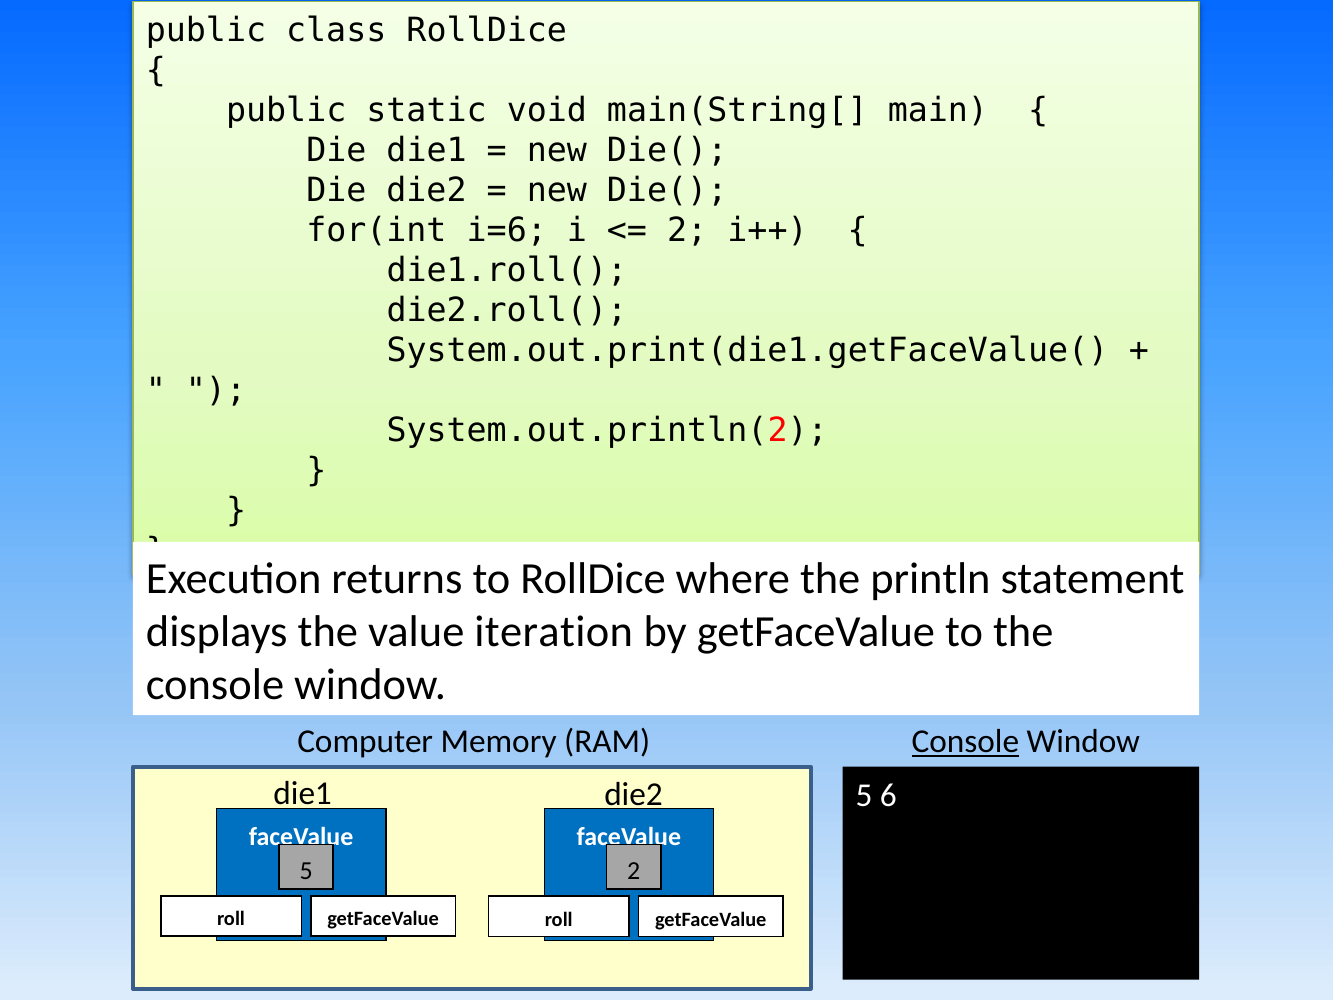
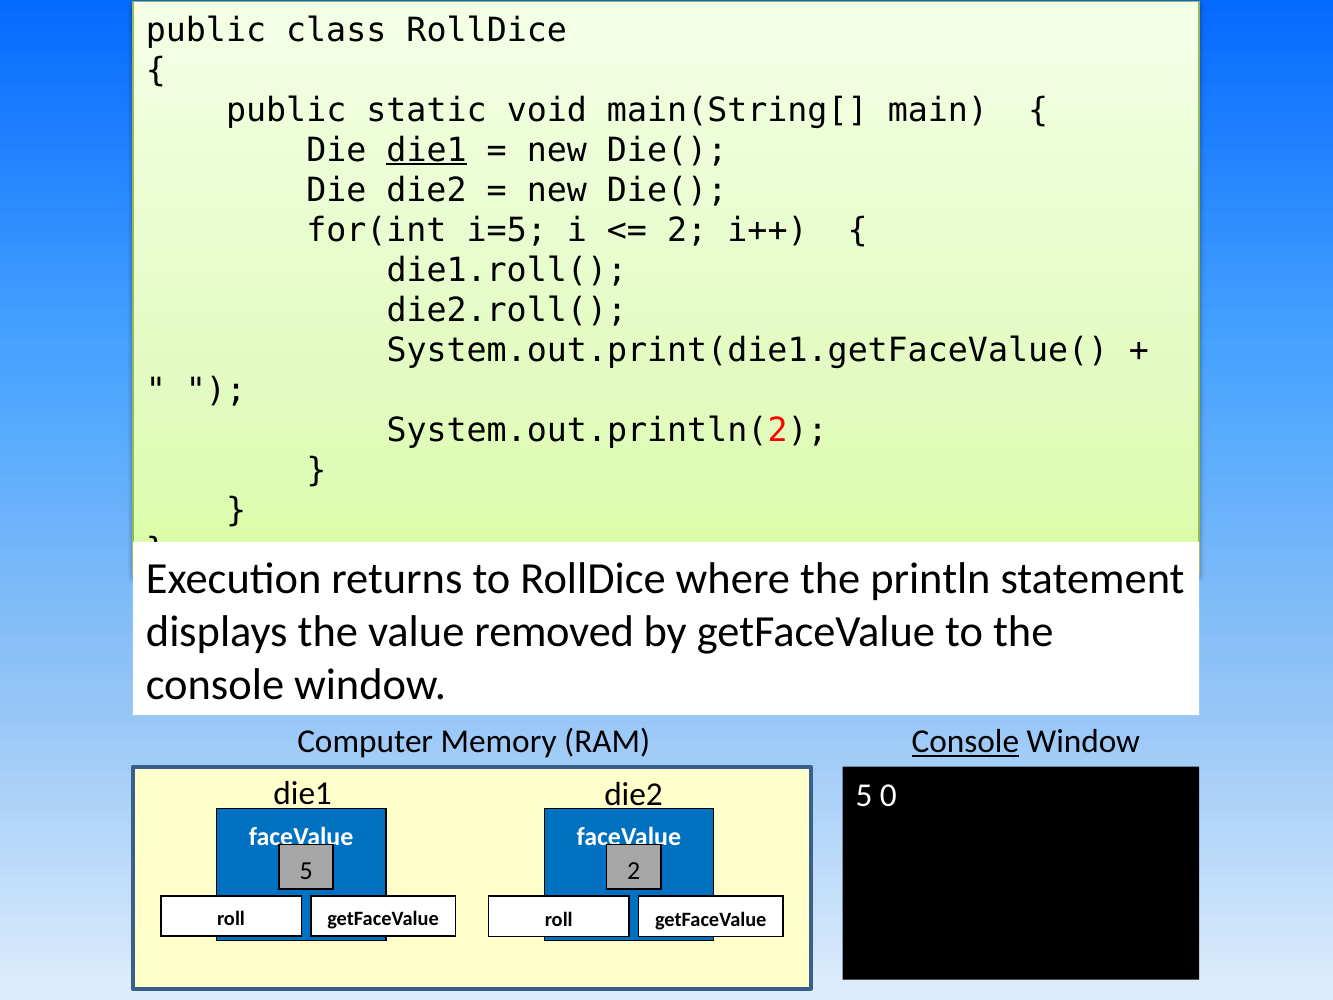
die1 underline: none -> present (427, 150)
i=6: i=6 -> i=5 (507, 230)
iteration: iteration -> removed (554, 632)
6: 6 -> 0 (888, 795)
